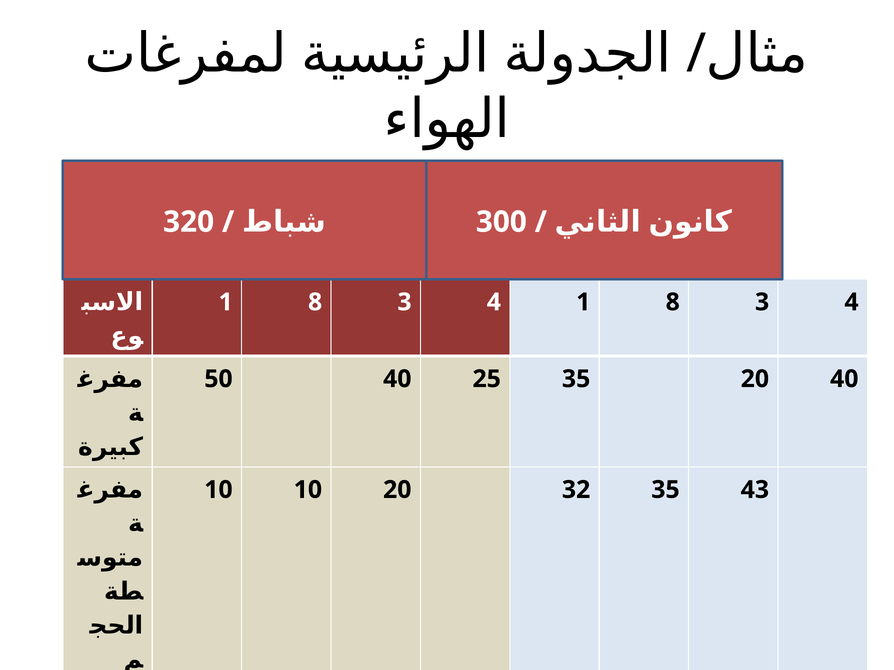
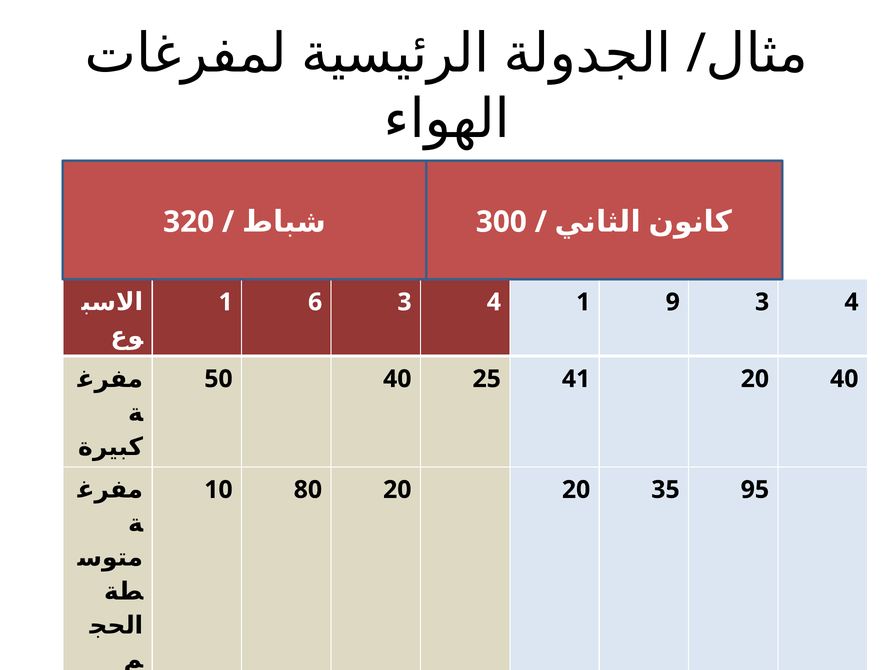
8: 8 -> 6 (315, 302)
4 1 8: 8 -> 9 (673, 302)
25 35: 35 -> 41 (576, 379)
10 10: 10 -> 80 (308, 490)
20 32: 32 -> 20 (576, 490)
43: 43 -> 95 (755, 490)
